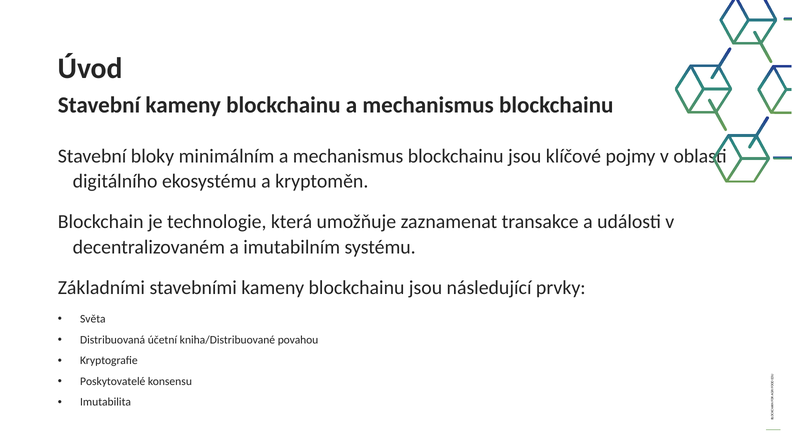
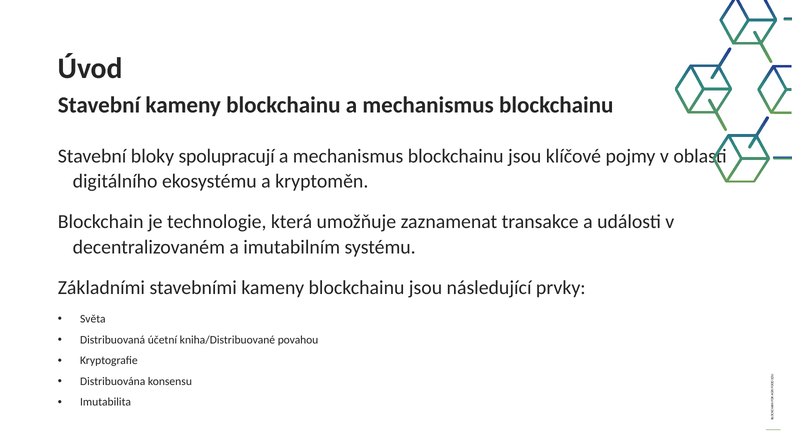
minimálním: minimálním -> spolupracují (227, 156)
Poskytovatelé: Poskytovatelé -> Distribuována (113, 381)
